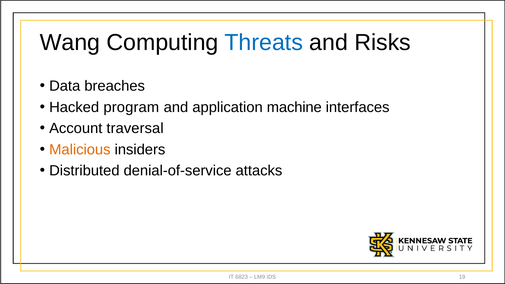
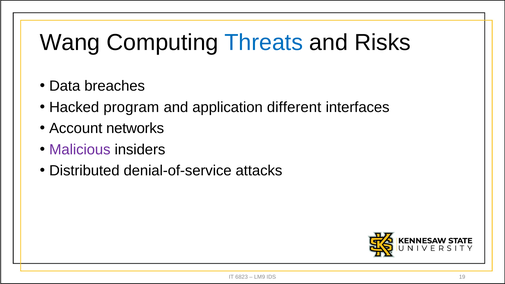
machine: machine -> different (294, 107)
traversal: traversal -> networks (135, 128)
Malicious colour: orange -> purple (80, 150)
